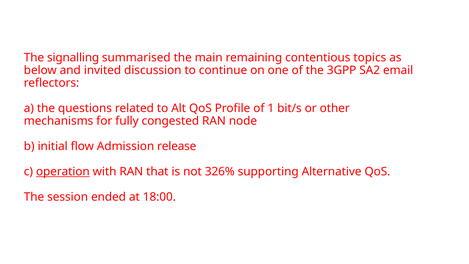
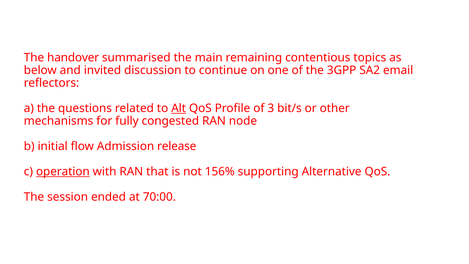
signalling: signalling -> handover (73, 58)
Alt underline: none -> present (179, 108)
1: 1 -> 3 (271, 108)
326%: 326% -> 156% (220, 171)
18:00: 18:00 -> 70:00 (159, 197)
